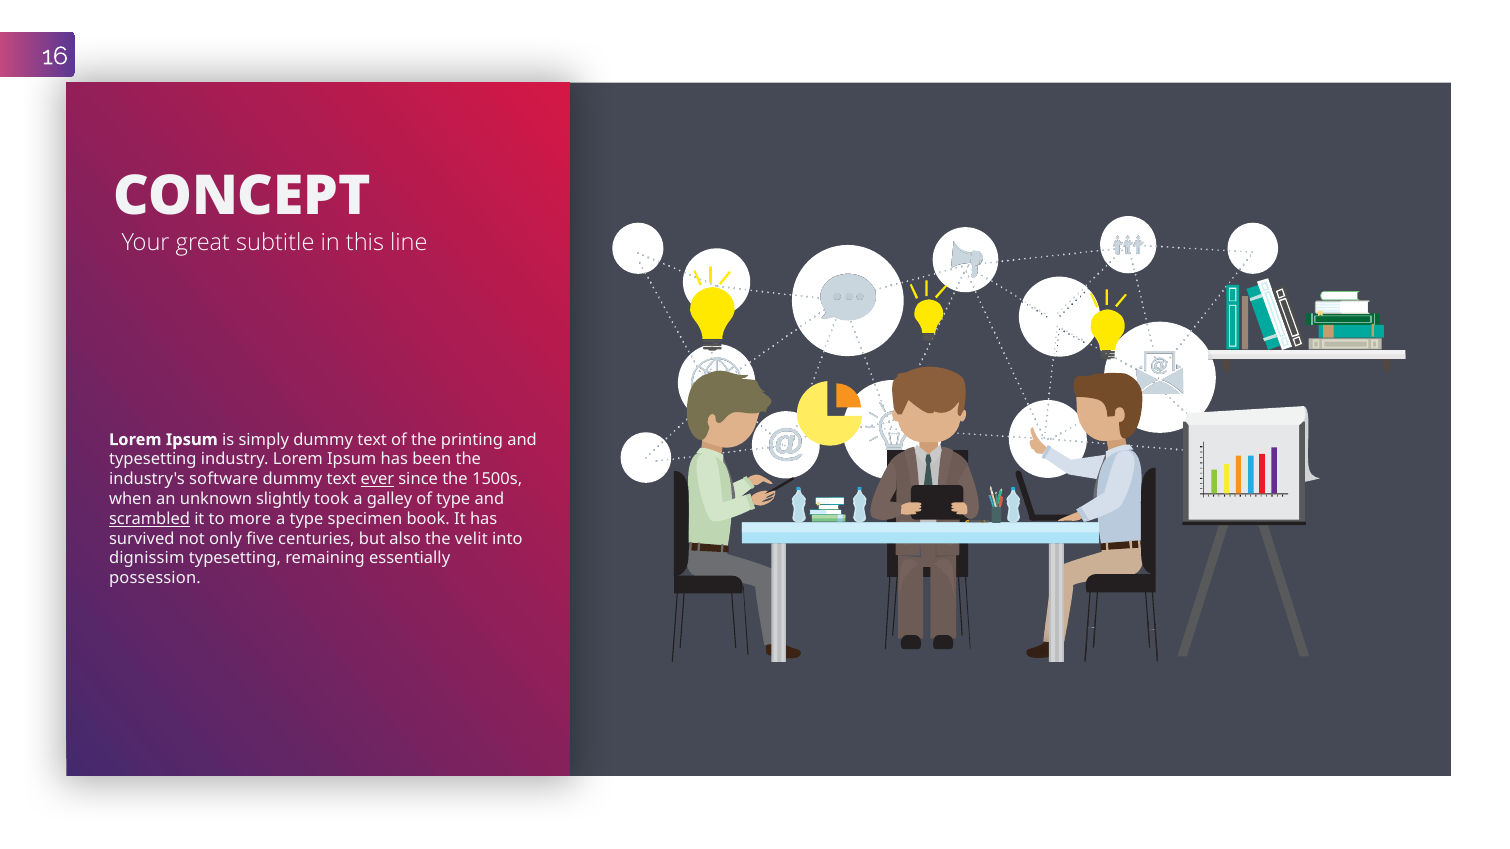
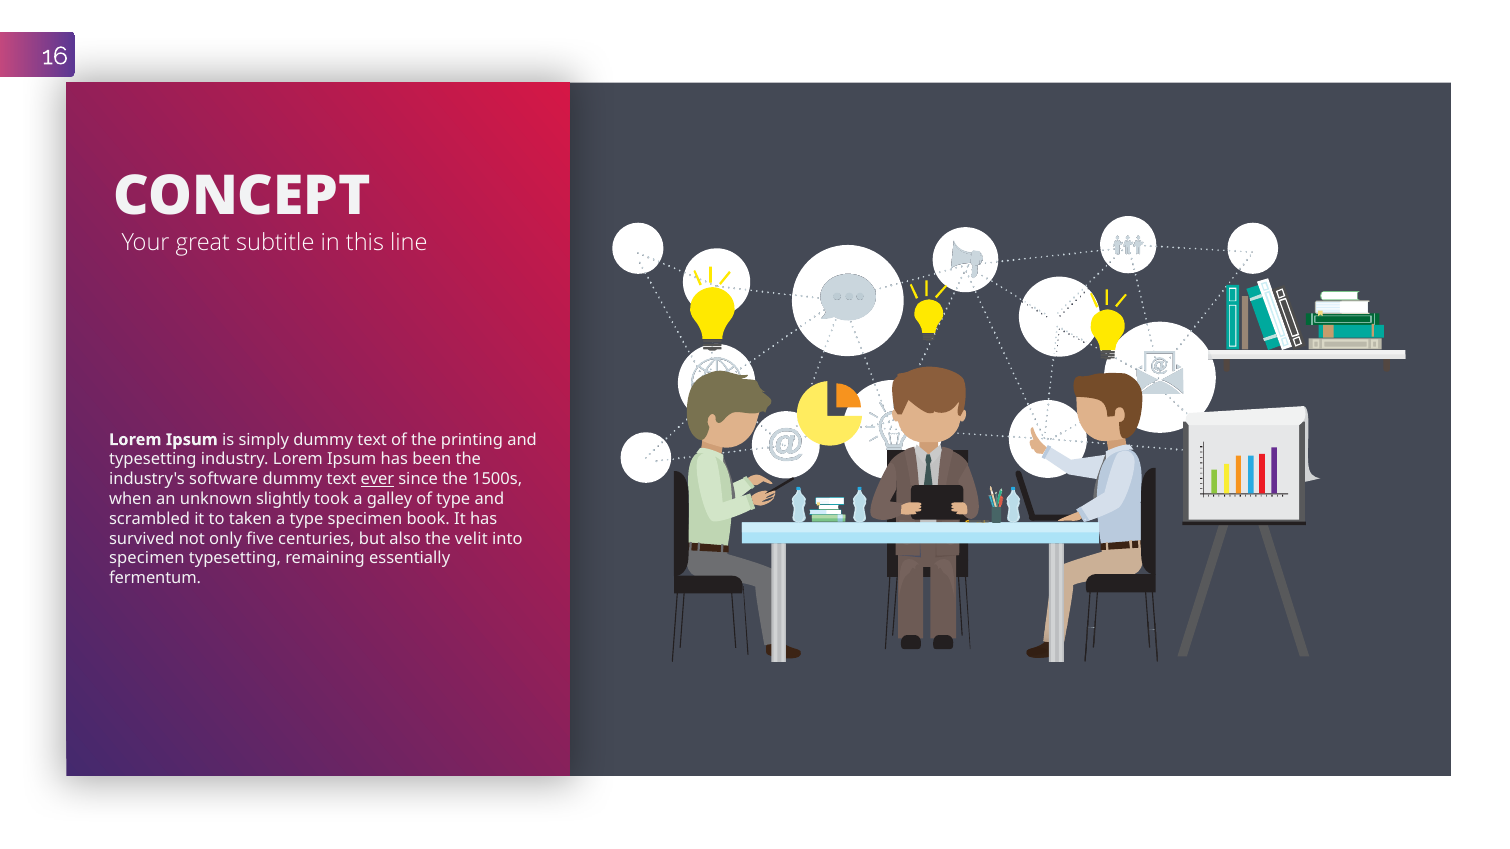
scrambled underline: present -> none (150, 519)
more: more -> taken (250, 519)
dignissim: dignissim -> specimen (147, 559)
possession: possession -> fermentum (155, 579)
